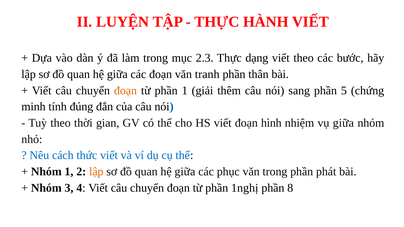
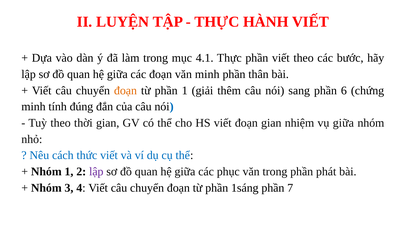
2.3: 2.3 -> 4.1 (205, 58)
Thực dạng: dạng -> phần (257, 58)
văn tranh: tranh -> minh (207, 74)
5: 5 -> 6 (344, 91)
đoạn hình: hình -> gian (271, 123)
lập colour: orange -> purple (96, 172)
1nghị: 1nghị -> 1sáng (245, 188)
8: 8 -> 7 (290, 188)
